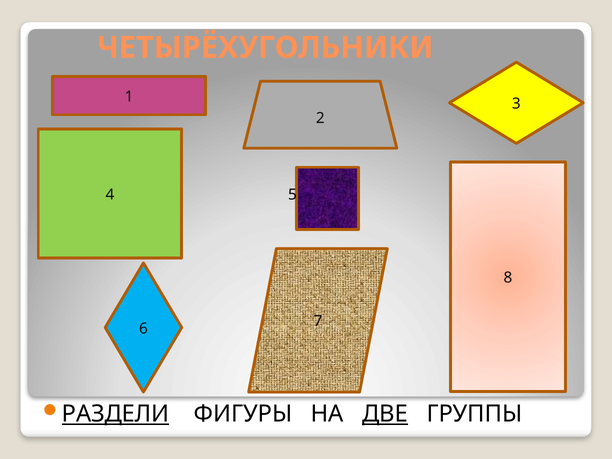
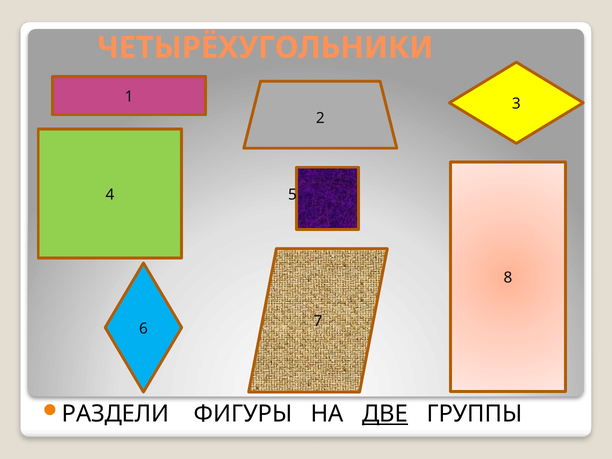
РАЗДЕЛИ underline: present -> none (116, 414)
